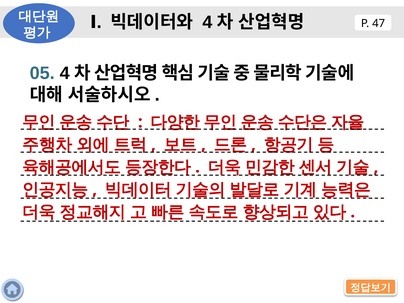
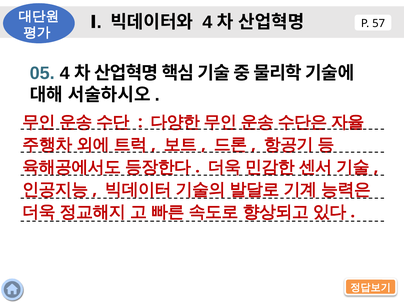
47: 47 -> 57 (379, 23)
